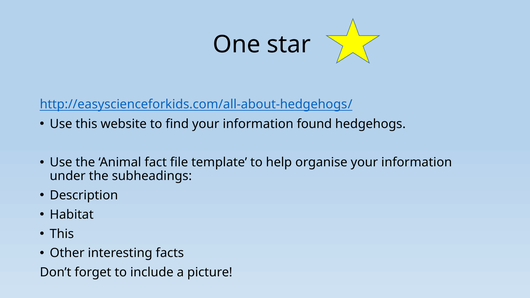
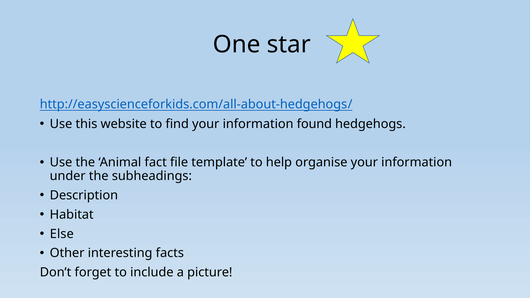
This: This -> Else (62, 234)
